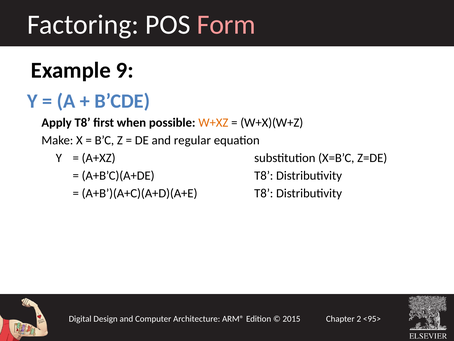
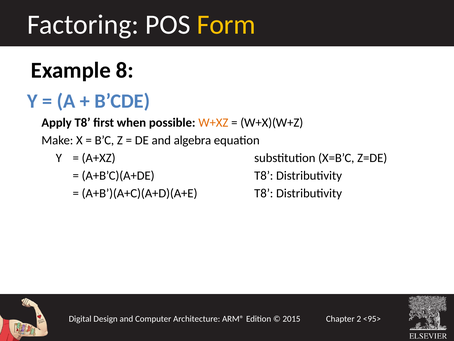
Form colour: pink -> yellow (226, 25)
9: 9 -> 8 (125, 70)
regular: regular -> algebra (192, 140)
